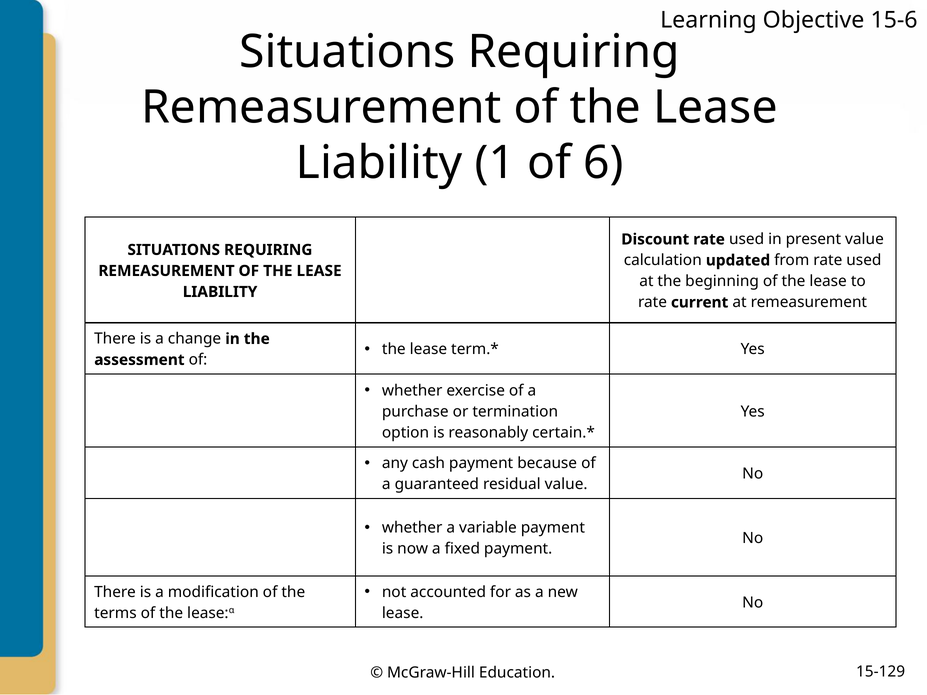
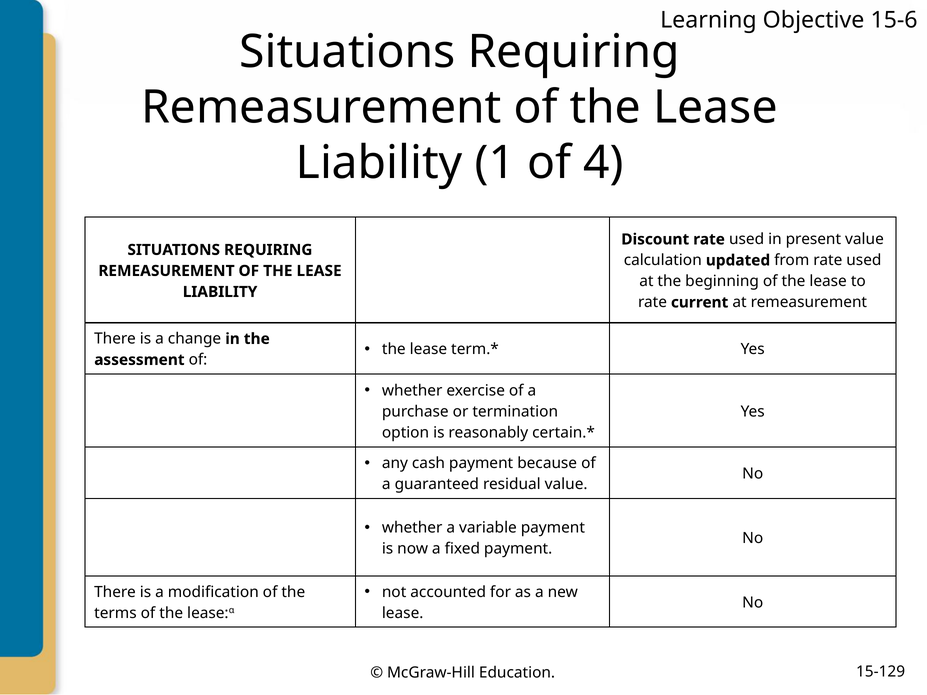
6: 6 -> 4 (603, 163)
